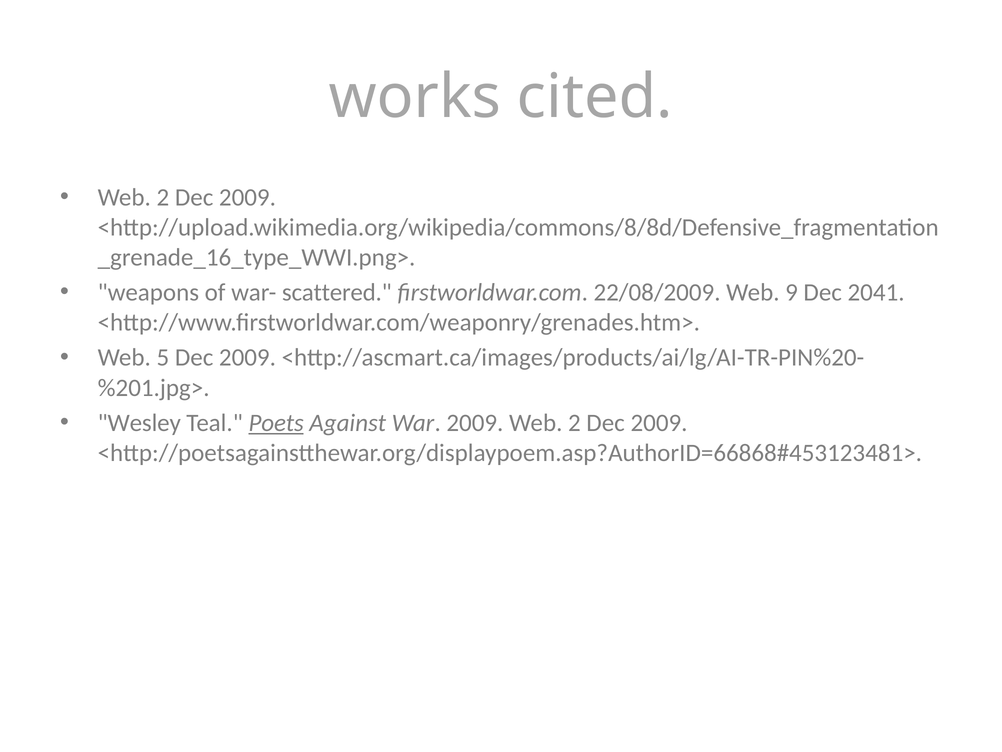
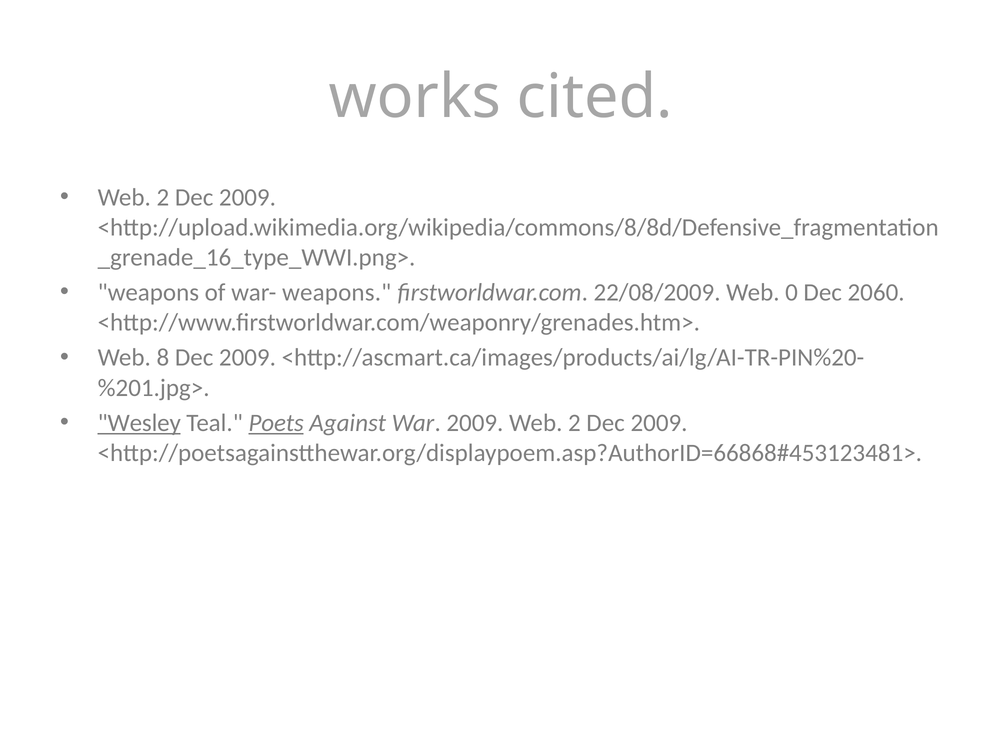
war- scattered: scattered -> weapons (337, 292)
9: 9 -> 0 (791, 292)
2041: 2041 -> 2060 (876, 292)
5: 5 -> 8 (163, 357)
Wesley underline: none -> present (139, 423)
